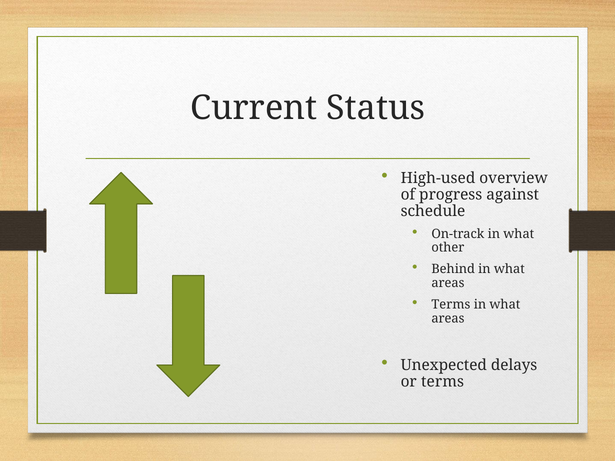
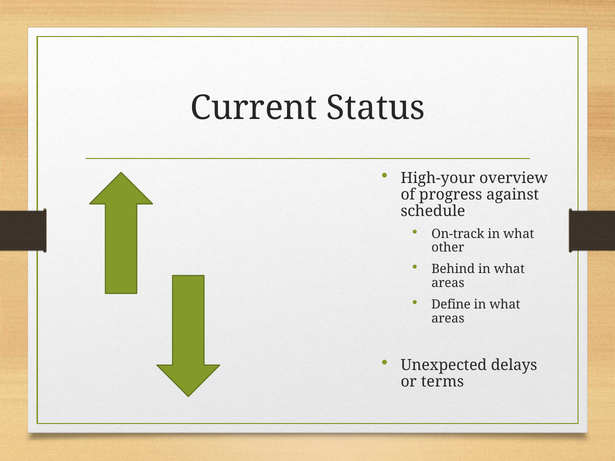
High-used: High-used -> High-your (438, 178)
Terms: Terms -> Define (451, 305)
